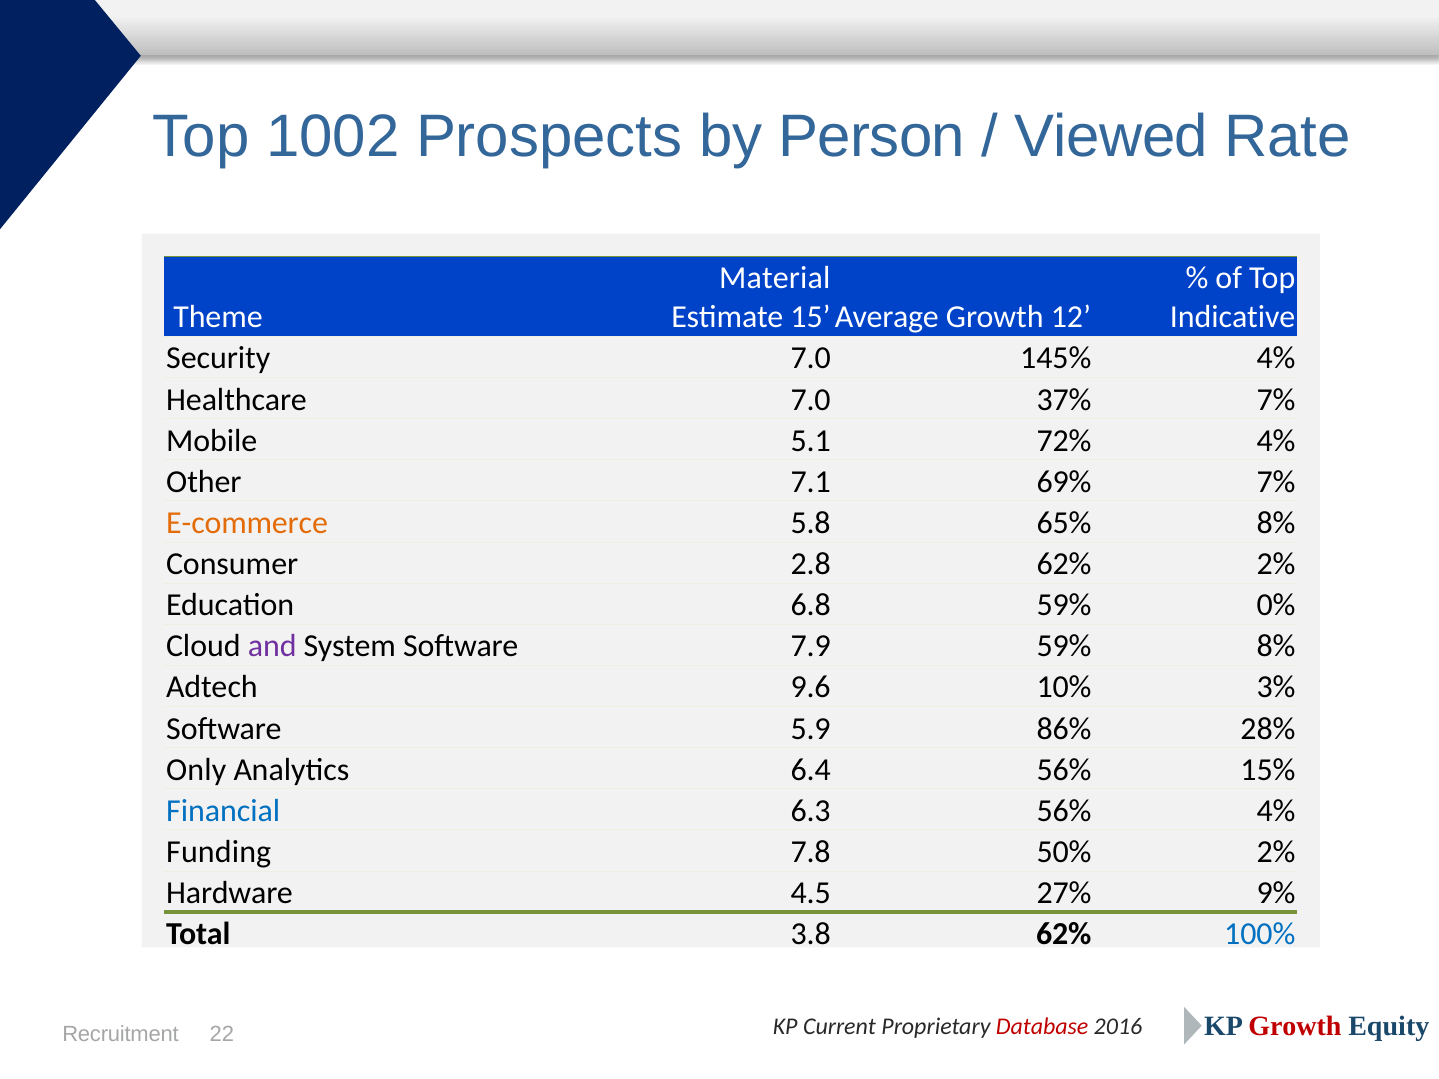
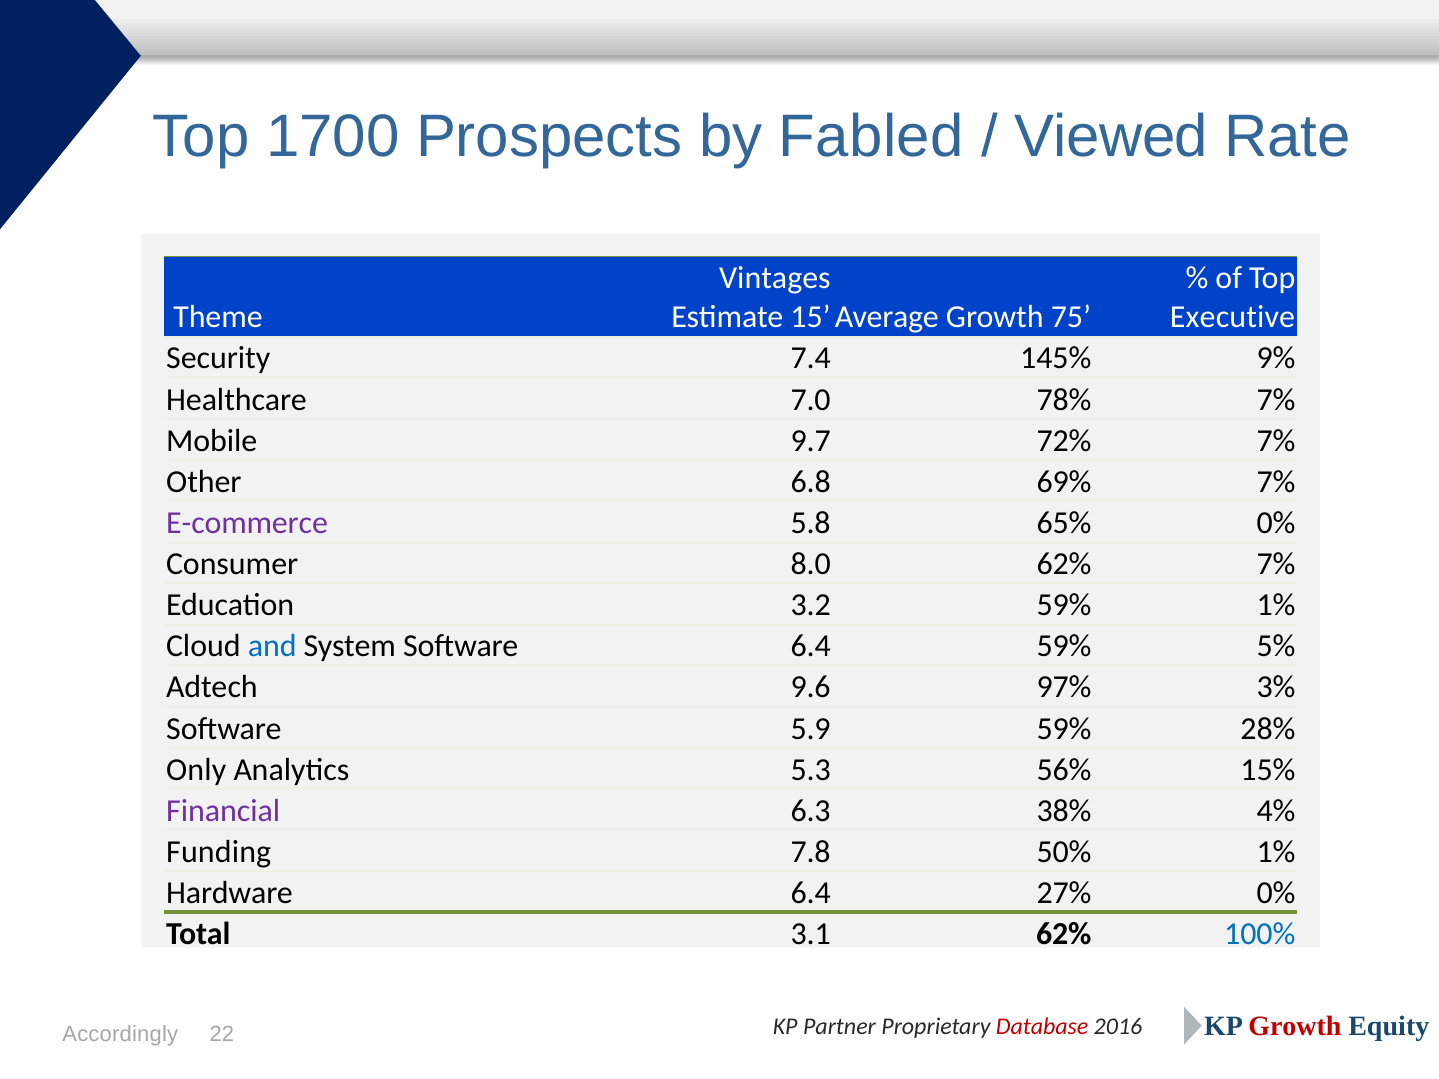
1002: 1002 -> 1700 (333, 137)
Person: Person -> Fabled (871, 137)
Material: Material -> Vintages (775, 278)
12: 12 -> 75 (1071, 317)
Indicative: Indicative -> Executive (1233, 317)
Security 7.0: 7.0 -> 7.4 (811, 358)
145% 4%: 4% -> 9% (1276, 358)
37%: 37% -> 78% (1064, 400)
5.1: 5.1 -> 9.7 (811, 441)
72% 4%: 4% -> 7% (1276, 441)
7.1: 7.1 -> 6.8 (811, 482)
E-commerce colour: orange -> purple (247, 523)
65% 8%: 8% -> 0% (1276, 523)
2.8: 2.8 -> 8.0 (811, 564)
62% 2%: 2% -> 7% (1276, 564)
6.8: 6.8 -> 3.2 (811, 605)
59% 0%: 0% -> 1% (1276, 605)
and colour: purple -> blue (272, 646)
Software 7.9: 7.9 -> 6.4 (811, 646)
59% 8%: 8% -> 5% (1276, 646)
10%: 10% -> 97% (1064, 688)
5.9 86%: 86% -> 59% (1064, 729)
6.4: 6.4 -> 5.3 (811, 770)
Financial colour: blue -> purple (223, 811)
6.3 56%: 56% -> 38% (1064, 811)
50% 2%: 2% -> 1% (1276, 852)
Hardware 4.5: 4.5 -> 6.4 (811, 893)
27% 9%: 9% -> 0% (1276, 893)
3.8: 3.8 -> 3.1 (811, 934)
Current: Current -> Partner (839, 1027)
Recruitment: Recruitment -> Accordingly (120, 1034)
